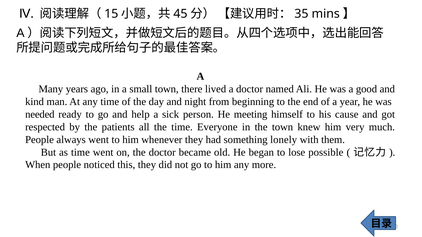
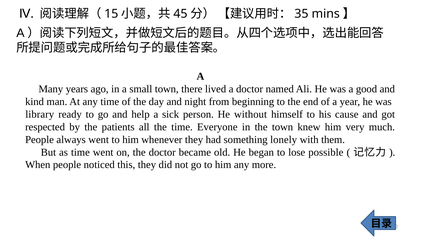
needed: needed -> library (40, 114)
meeting: meeting -> without (251, 114)
